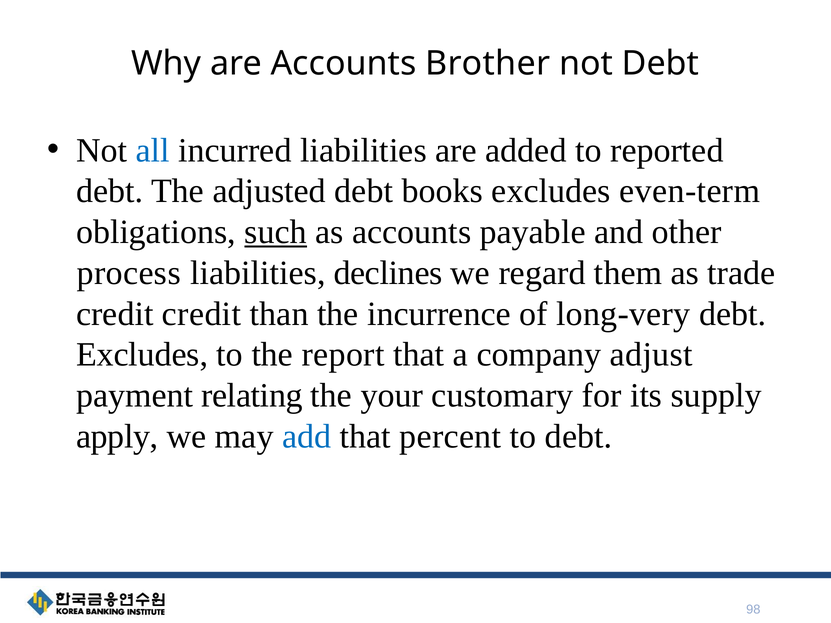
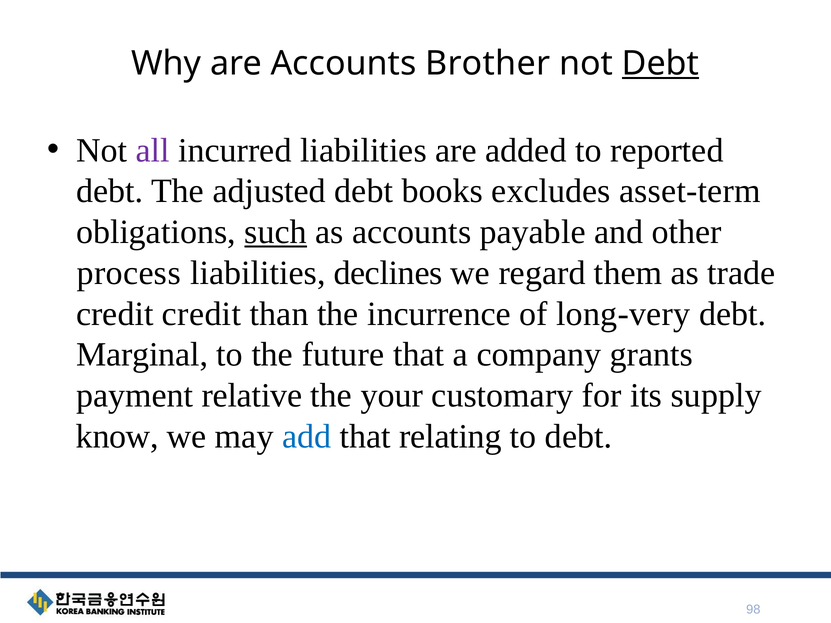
Debt underline: none -> present (661, 64)
all colour: blue -> purple (153, 150)
even-term: even-term -> asset-term (690, 191)
Excludes: Excludes -> Marginal (142, 355)
report: report -> future (343, 355)
adjust: adjust -> grants (652, 355)
relating: relating -> relative (252, 396)
apply: apply -> know (117, 437)
percent: percent -> relating (450, 437)
